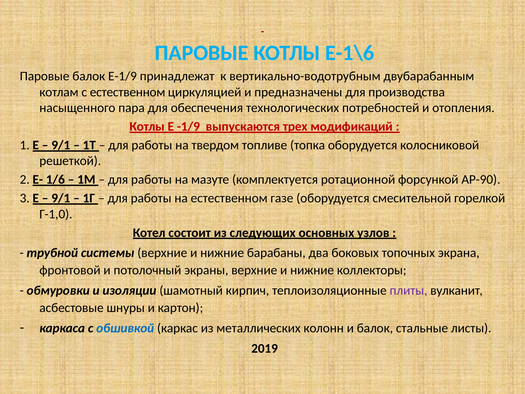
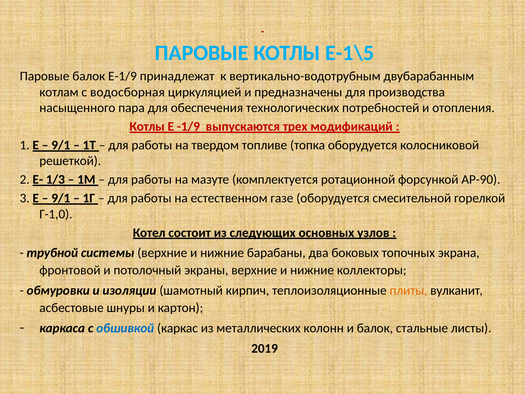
Е-1\6: Е-1\6 -> Е-1\5 (350, 53)
с естественном: естественном -> водосборная (127, 92)
1/6: 1/6 -> 1/3 (55, 179)
плиты colour: purple -> orange (409, 290)
